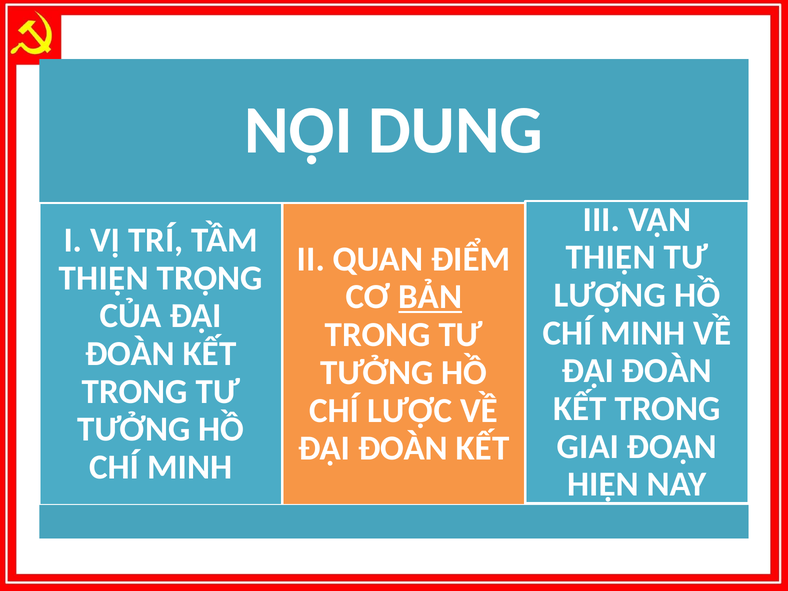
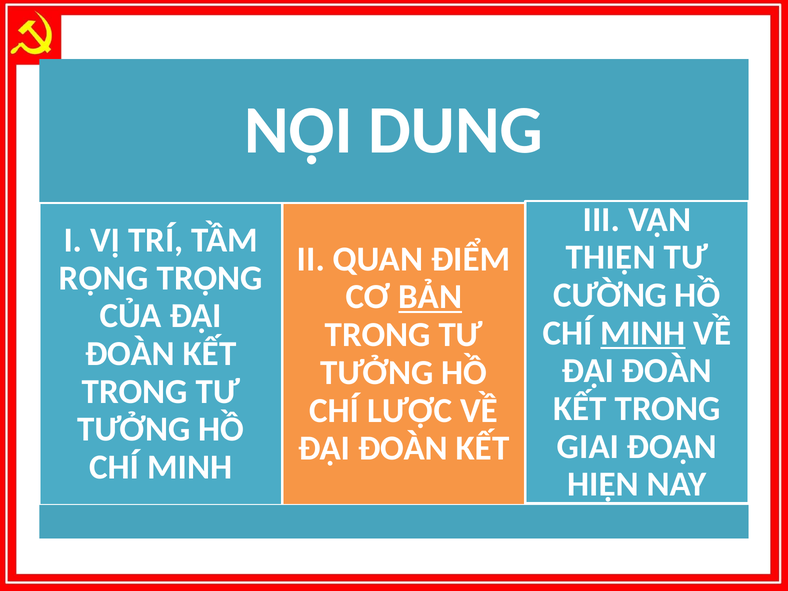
THIỆN: THIỆN -> RỘNG (104, 278)
LƯỢNG: LƯỢNG -> CƯỜNG (610, 295)
MINH underline: none -> present (643, 333)
